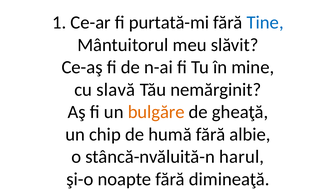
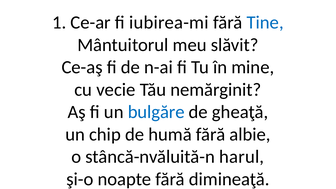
purtată-mi: purtată-mi -> iubirea-mi (169, 22)
slavă: slavă -> vecie (116, 90)
bulgăre colour: orange -> blue (156, 112)
